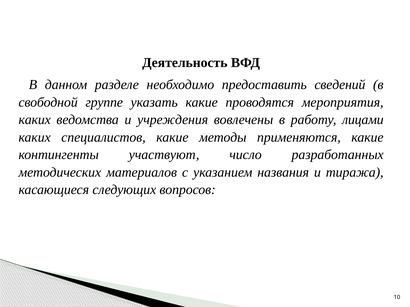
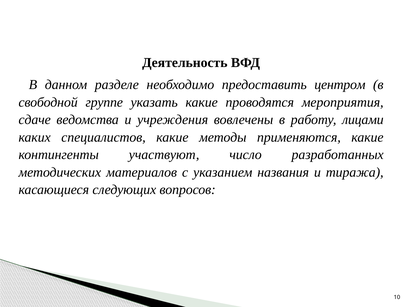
сведений: сведений -> центром (340, 85)
каких: каких -> сдаче (35, 120)
